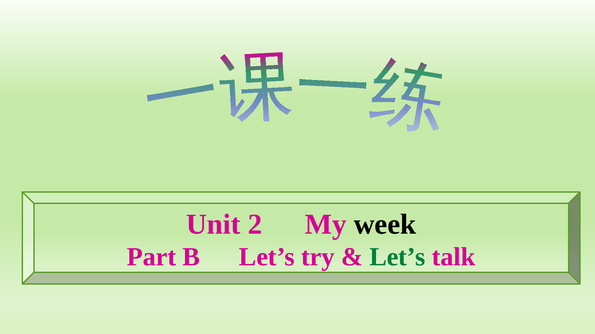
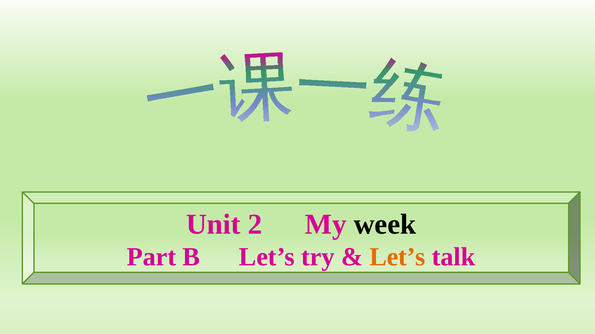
Let’s colour: green -> orange (398, 257)
